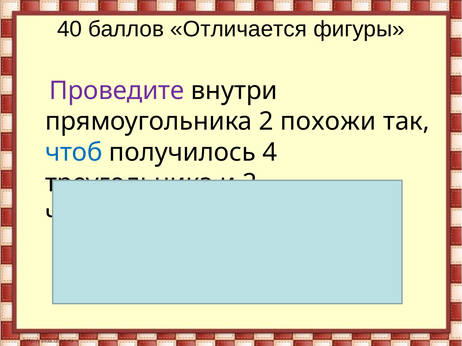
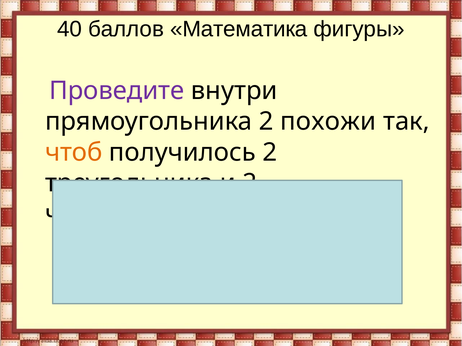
Отличается: Отличается -> Математика (239, 29)
чтоб colour: blue -> orange (74, 152)
получилось 4: 4 -> 2 (270, 152)
